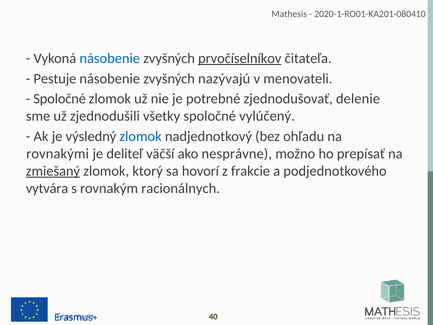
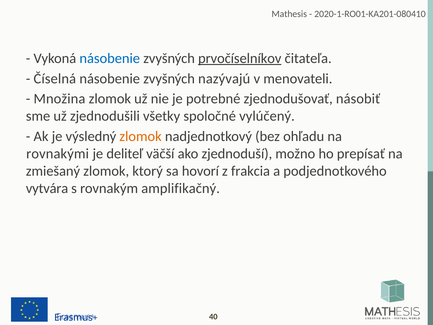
Pestuje: Pestuje -> Číselná (55, 79)
Spoločné: Spoločné -> Množina (59, 99)
delenie: delenie -> násobiť (358, 99)
zlomok colour: blue -> orange (141, 136)
nesprávne: nesprávne -> zjednoduší (237, 154)
zmiešaný underline: present -> none (53, 171)
frakcie: frakcie -> frakcia (250, 171)
racionálnych: racionálnych -> amplifikačný (181, 188)
